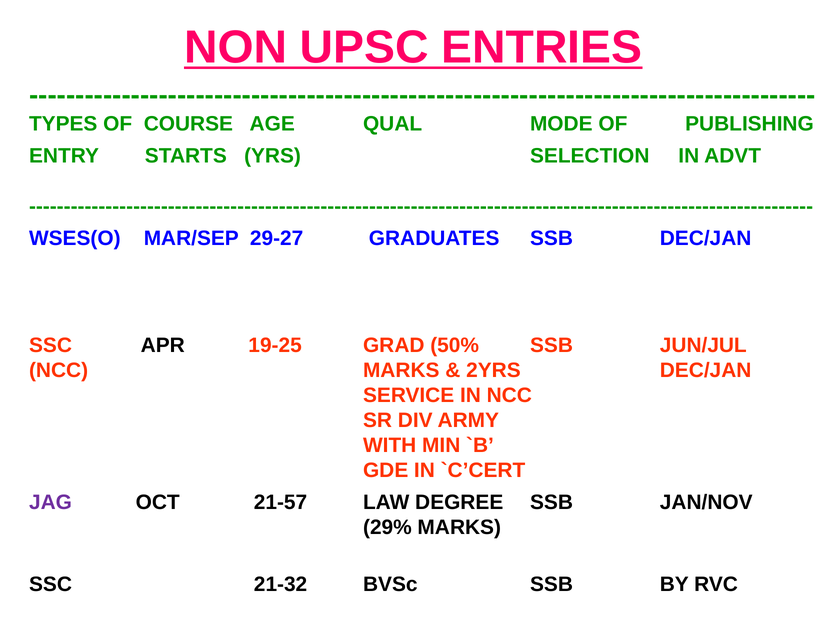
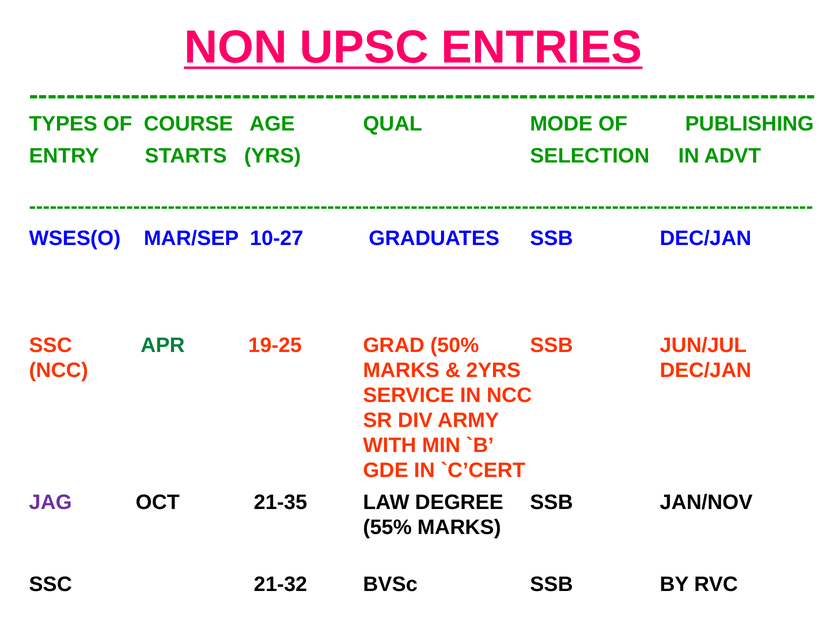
29-27: 29-27 -> 10-27 (277, 238)
APR colour: black -> green (163, 345)
21-57: 21-57 -> 21-35 (281, 503)
29%: 29% -> 55% (387, 528)
